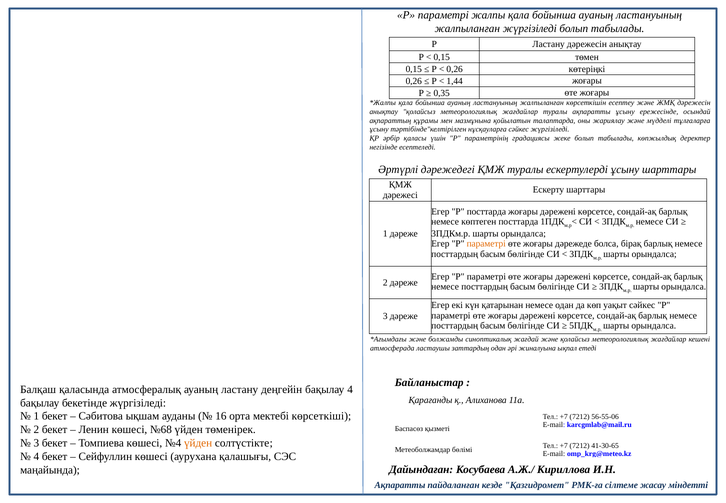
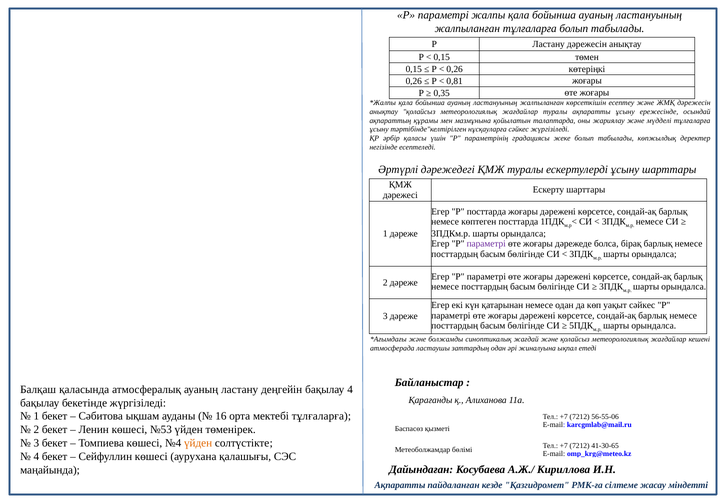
жалпыланған жүргізіледі: жүргізіледі -> тұлғаларға (530, 29)
1,44: 1,44 -> 0,81 (455, 81)
параметрі colour: orange -> purple (486, 244)
мектебі көрсеткіші: көрсеткіші -> тұлғаларға (321, 416)
№68: №68 -> №53 (161, 429)
